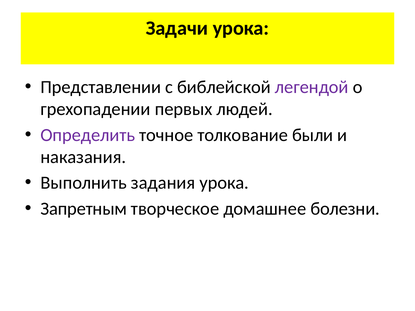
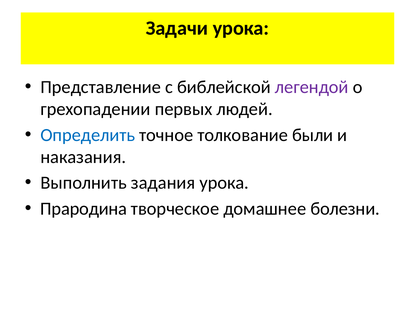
Представлении: Представлении -> Представление (101, 87)
Определить colour: purple -> blue (88, 135)
Запретным: Запретным -> Прародина (84, 209)
